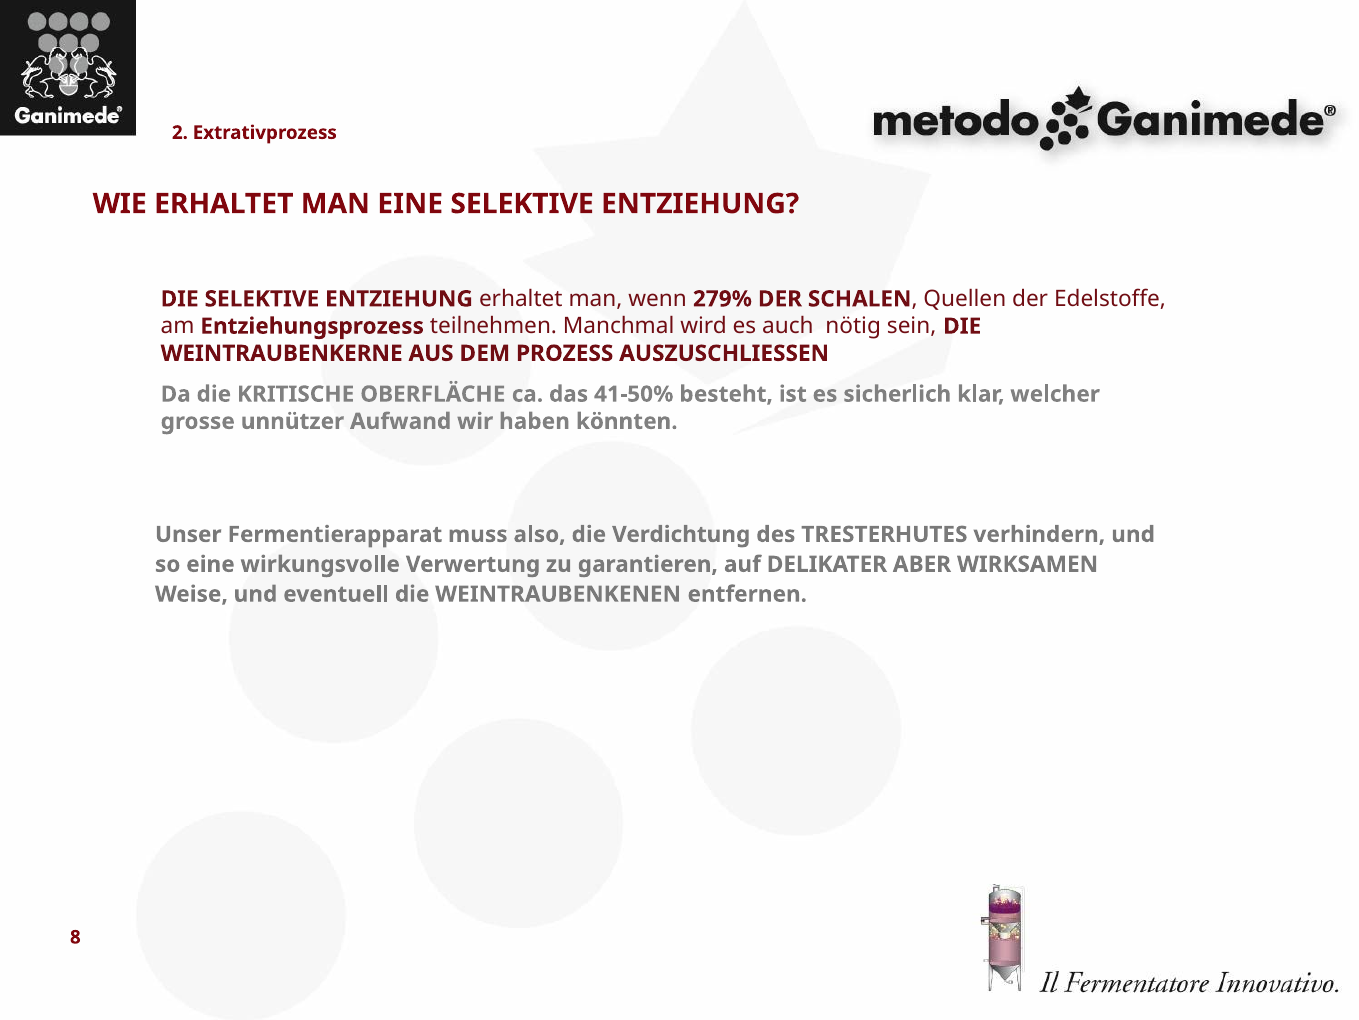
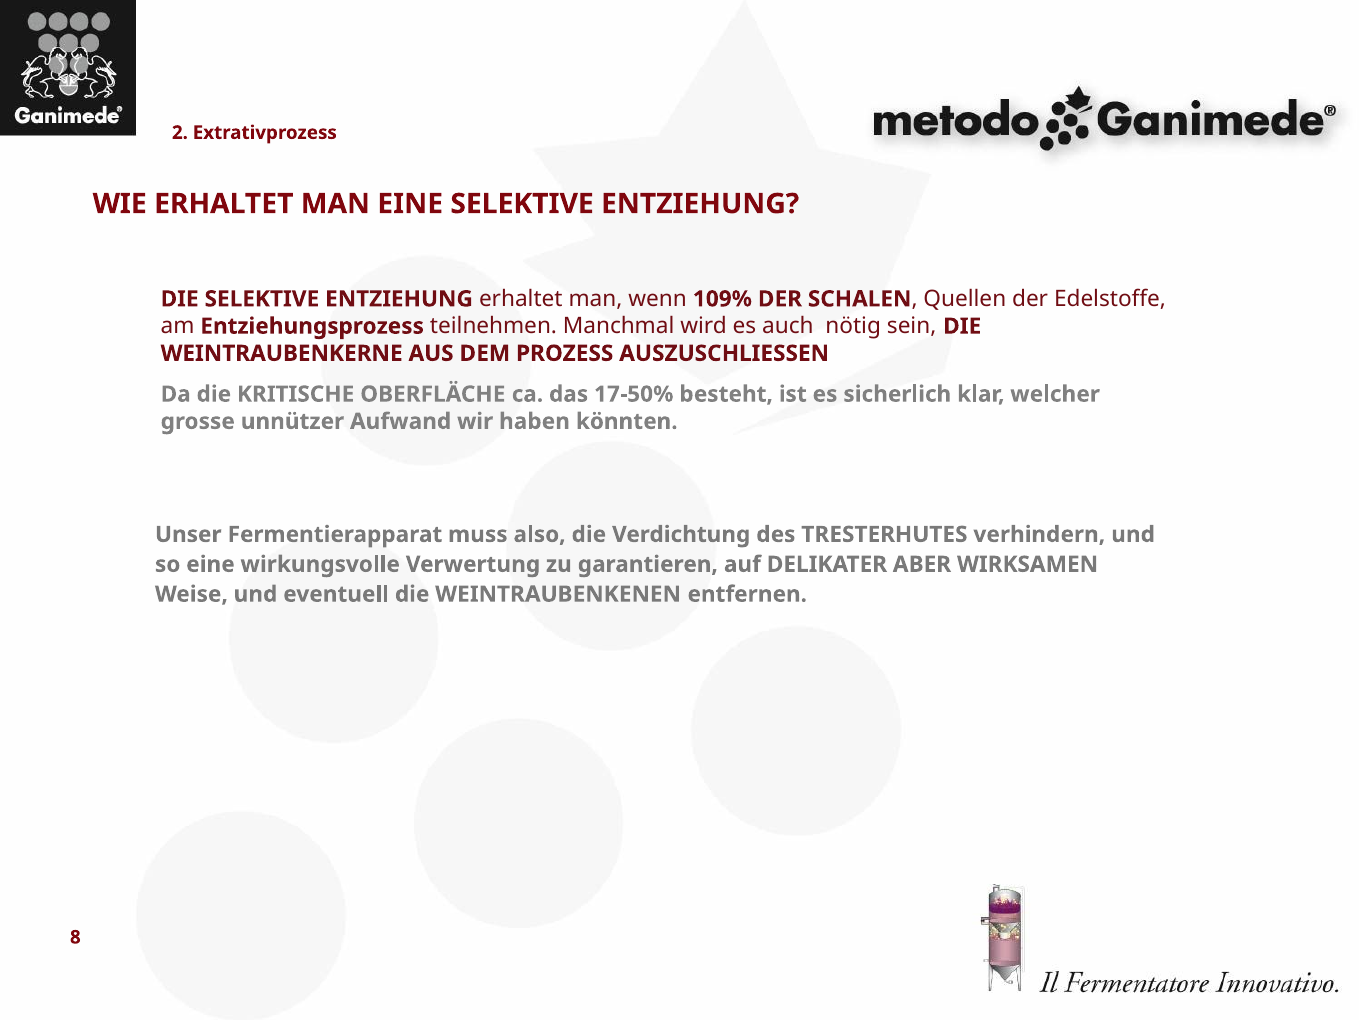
279%: 279% -> 109% (722, 299)
41-50%: 41-50% -> 17-50% (634, 394)
